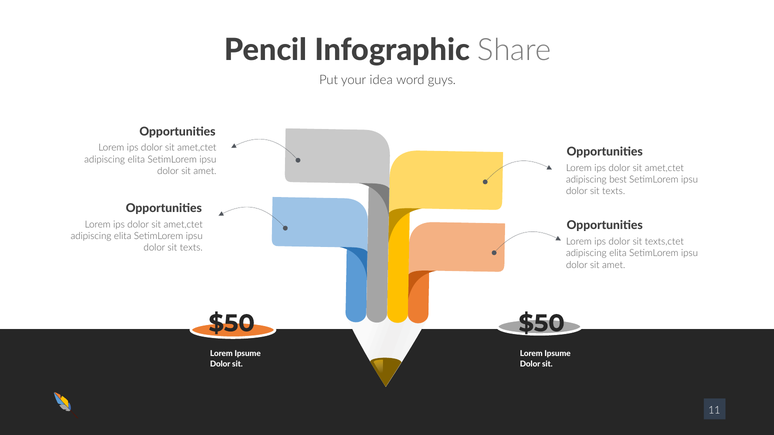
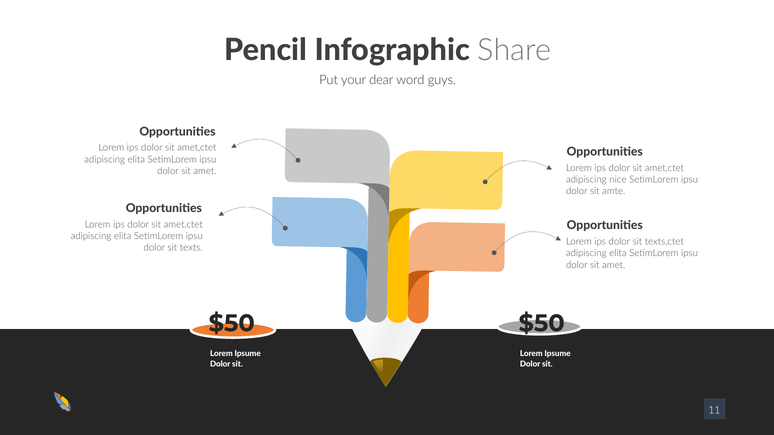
idea: idea -> dear (381, 80)
best: best -> nice (618, 180)
texts: texts -> amte (614, 191)
